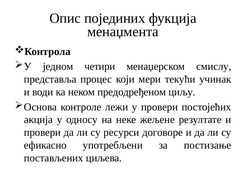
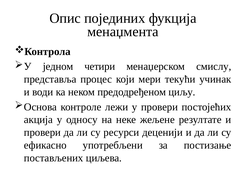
договоре: договоре -> деценији (163, 132)
